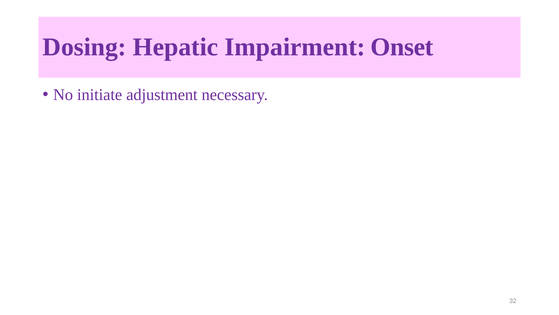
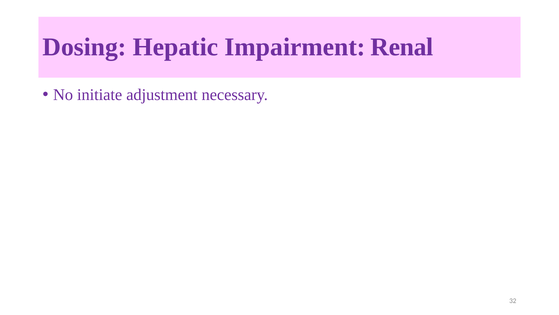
Onset: Onset -> Renal (402, 47)
